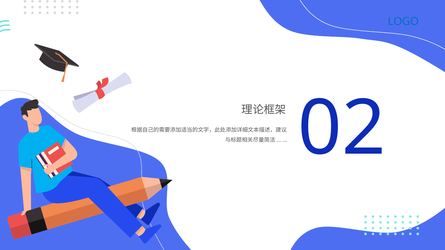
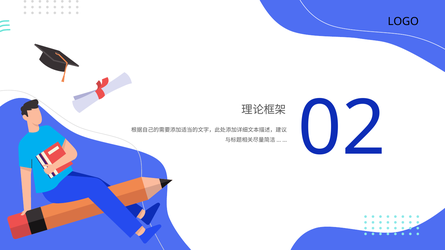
LOGO colour: blue -> black (403, 21)
